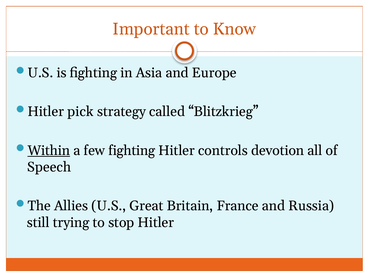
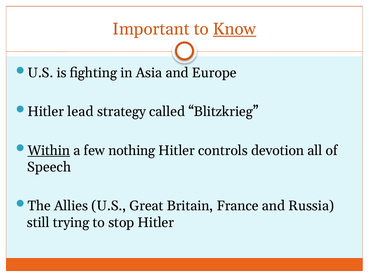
Know underline: none -> present (235, 29)
pick: pick -> lead (80, 112)
few fighting: fighting -> nothing (132, 150)
